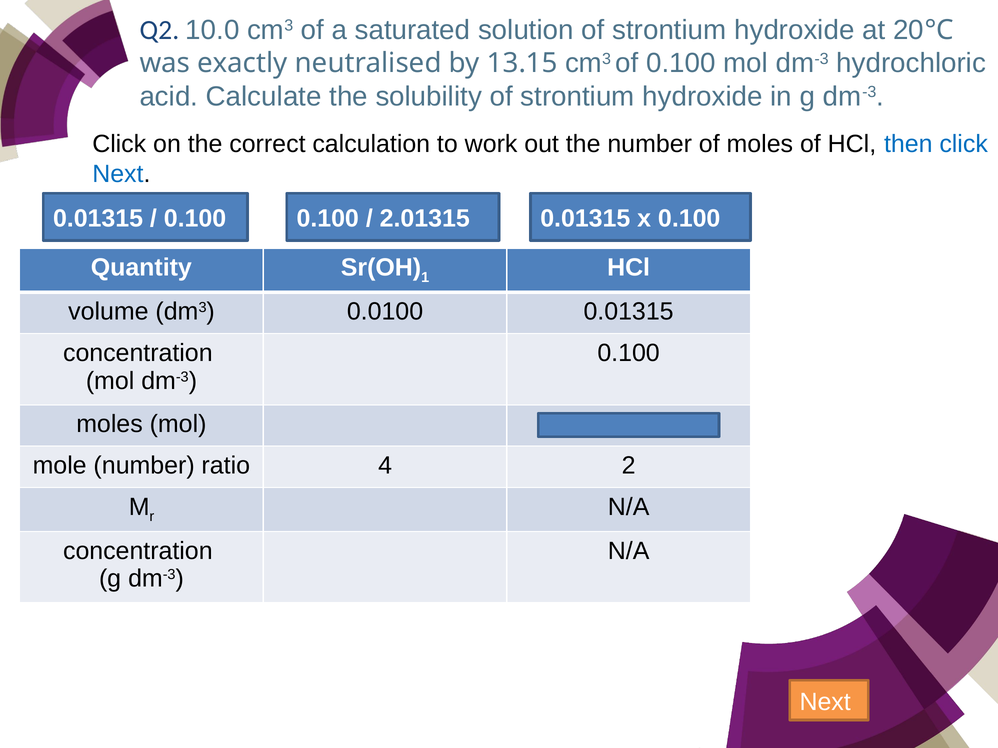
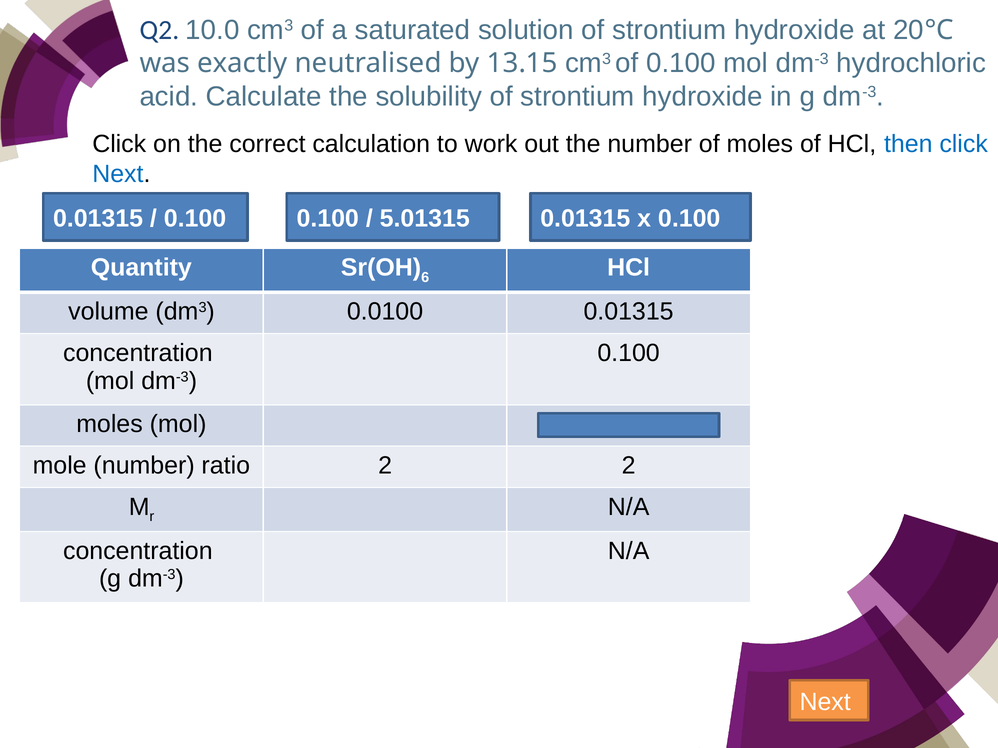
2.01315: 2.01315 -> 5.01315 (425, 219)
1: 1 -> 6 (425, 278)
ratio 4: 4 -> 2 (385, 466)
